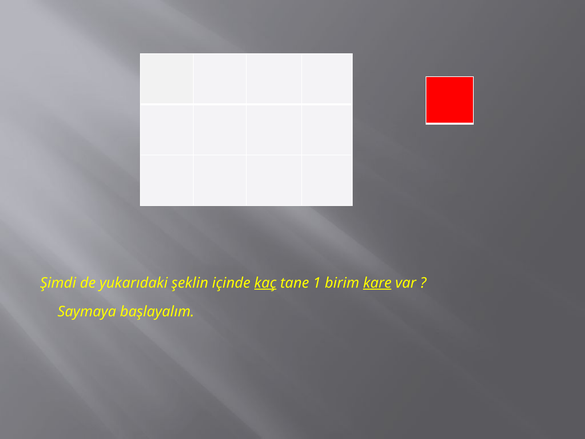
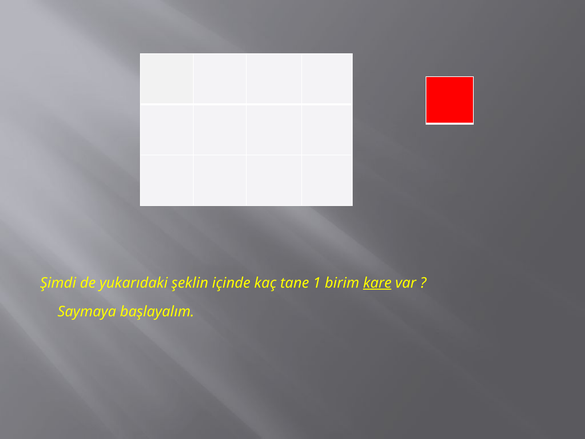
kaç underline: present -> none (265, 283)
